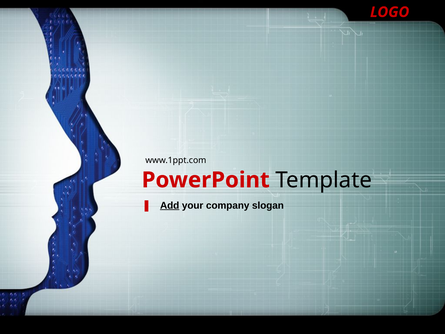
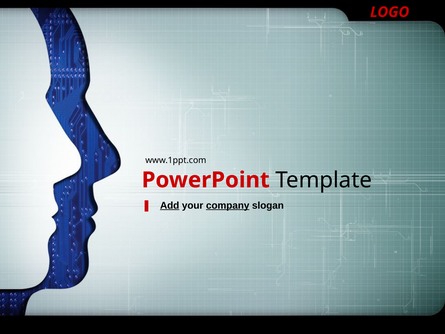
company underline: none -> present (228, 205)
